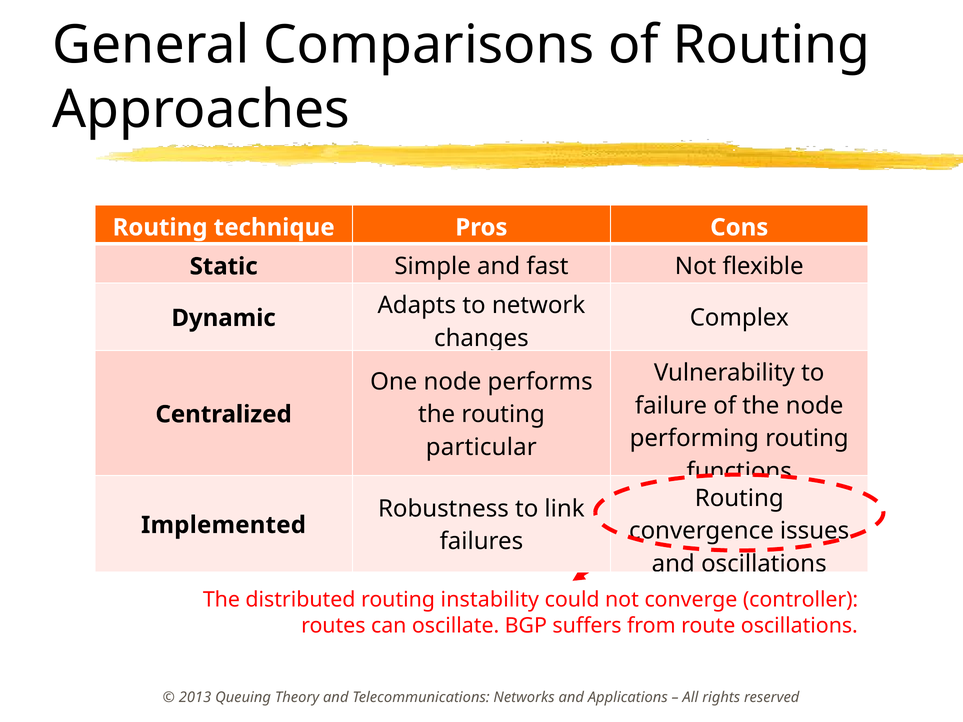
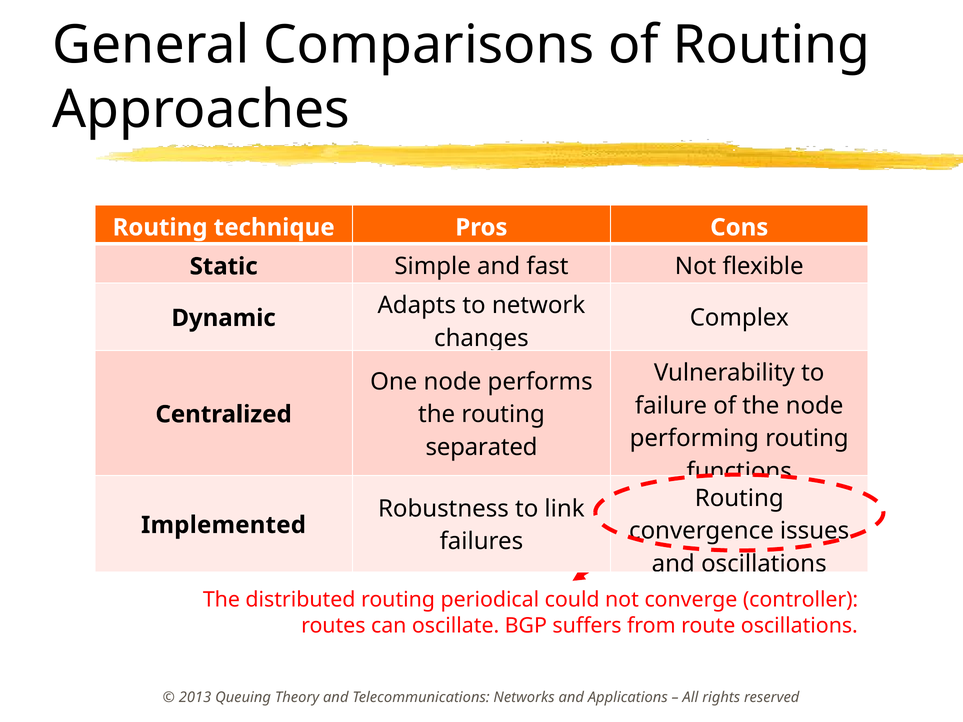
particular: particular -> separated (482, 447)
instability: instability -> periodical (490, 600)
